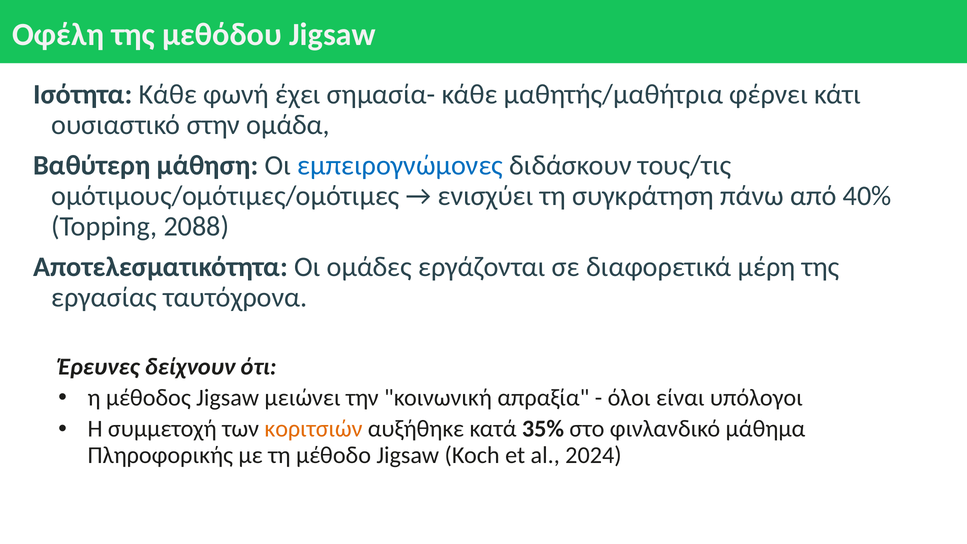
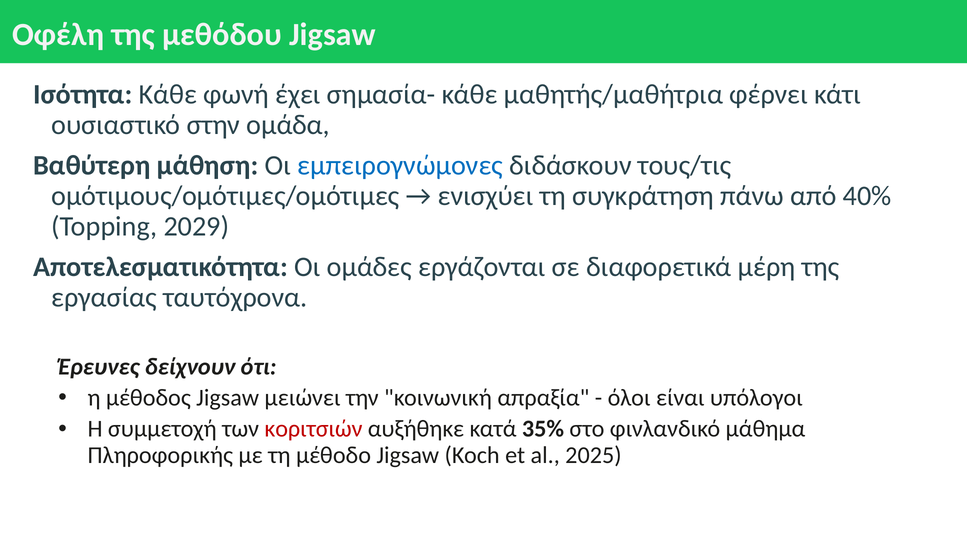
2088: 2088 -> 2029 (196, 226)
κοριτσιών colour: orange -> red (313, 429)
2024: 2024 -> 2025 (593, 455)
